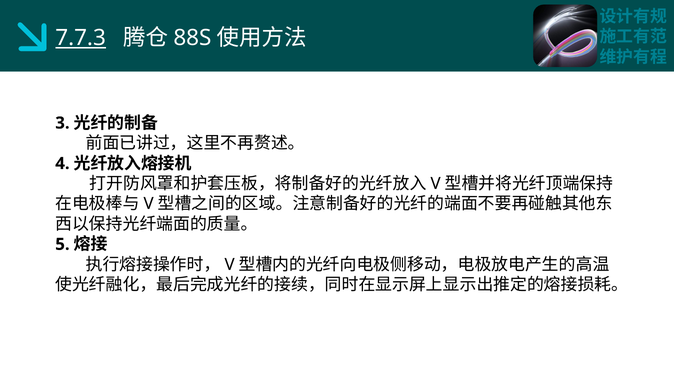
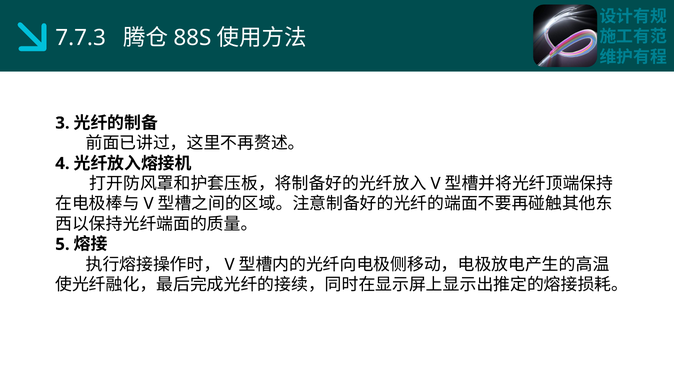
7.7.3 underline: present -> none (81, 38)
